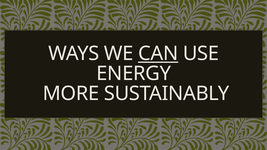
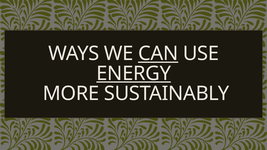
ENERGY underline: none -> present (134, 74)
